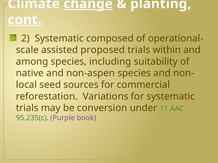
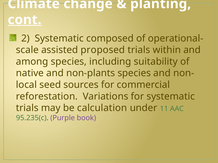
change underline: present -> none (88, 4)
non-aspen: non-aspen -> non-plants (91, 73)
conversion: conversion -> calculation (102, 108)
